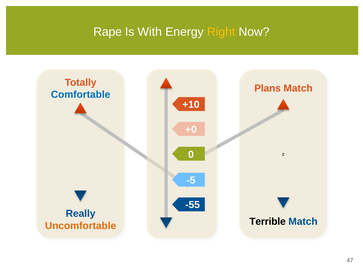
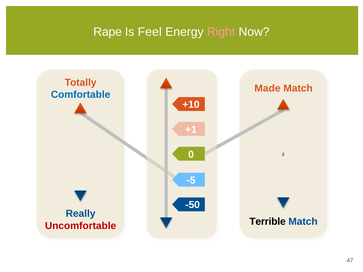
With: With -> Feel (150, 32)
Right colour: yellow -> pink (221, 32)
Plans: Plans -> Made (267, 88)
+0: +0 -> +1 (191, 130)
-55: -55 -> -50 (193, 205)
Uncomfortable colour: orange -> red (81, 226)
